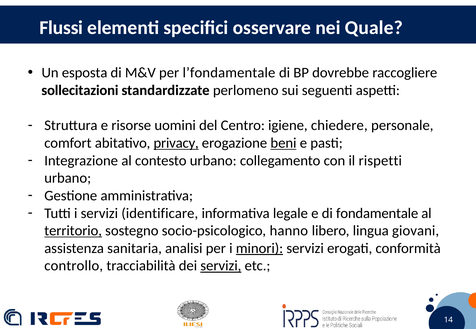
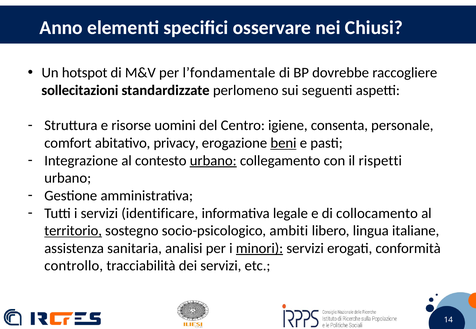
Flussi: Flussi -> Anno (61, 28)
Quale: Quale -> Chiusi (374, 28)
esposta: esposta -> hotspot (85, 73)
chiedere: chiedere -> consenta (339, 126)
privacy underline: present -> none (176, 143)
urbano underline: none -> present (213, 161)
fondamentale: fondamentale -> collocamento (377, 214)
hanno: hanno -> ambiti (289, 231)
giovani: giovani -> italiane (416, 231)
servizi underline: present -> none (221, 266)
